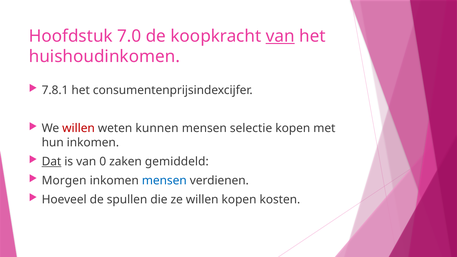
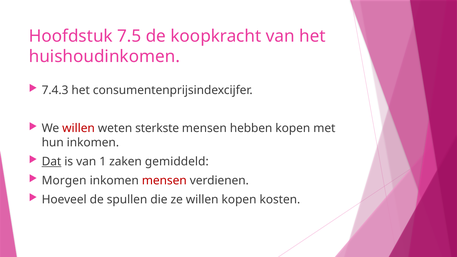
7.0: 7.0 -> 7.5 (129, 36)
van underline: present -> none (280, 36)
7.8.1: 7.8.1 -> 7.4.3 (55, 90)
kunnen: kunnen -> sterkste (157, 128)
selectie: selectie -> hebben (251, 128)
0: 0 -> 1 (103, 162)
mensen colour: blue -> red (164, 181)
